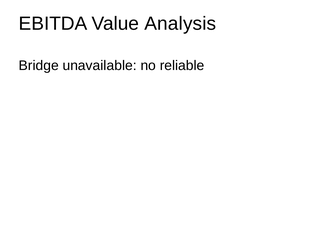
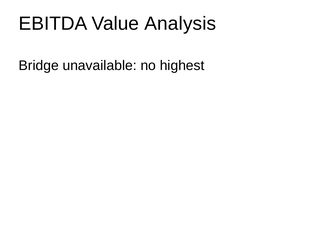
reliable: reliable -> highest (182, 65)
